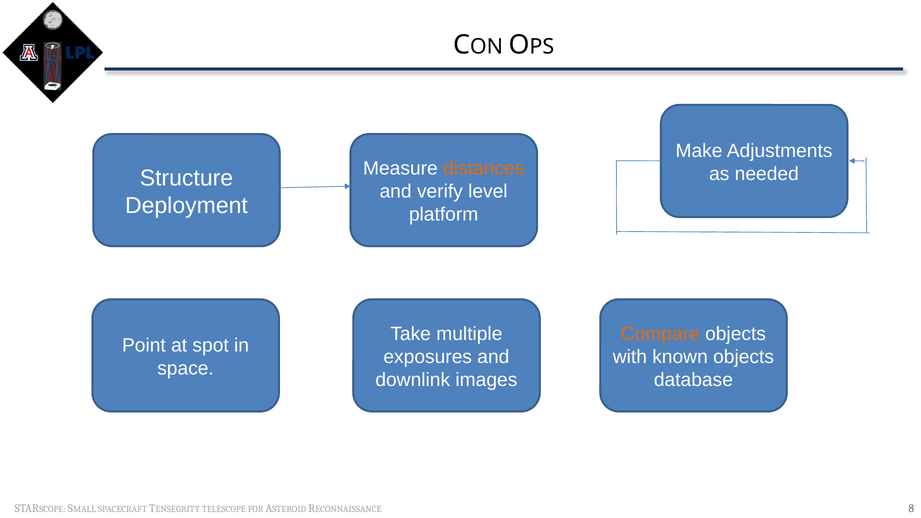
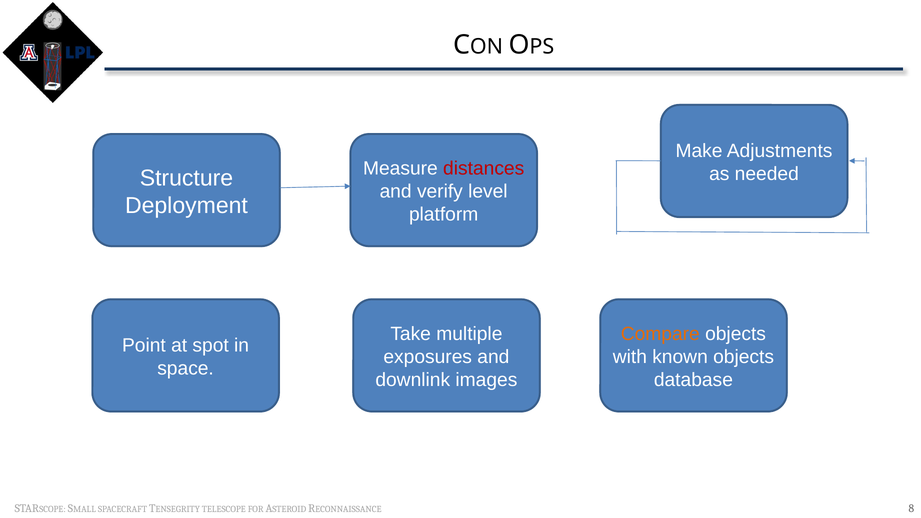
distances colour: orange -> red (484, 168)
